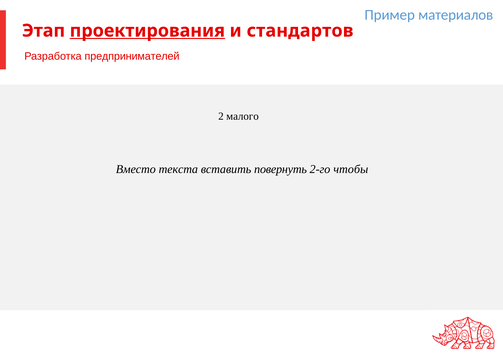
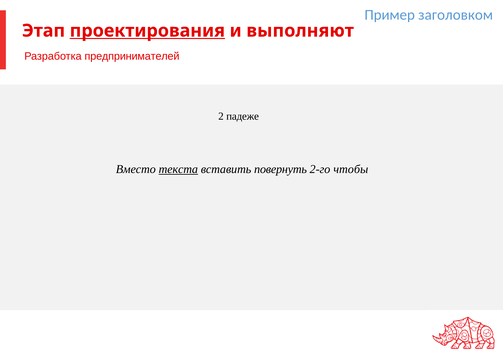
материалов: материалов -> заголовком (456, 15)
стандартов: стандартов -> выполняют (300, 31)
малого: малого -> падеже (243, 116)
текста underline: none -> present (178, 169)
